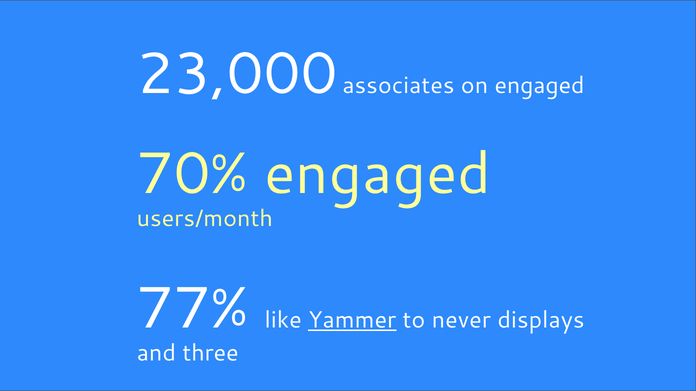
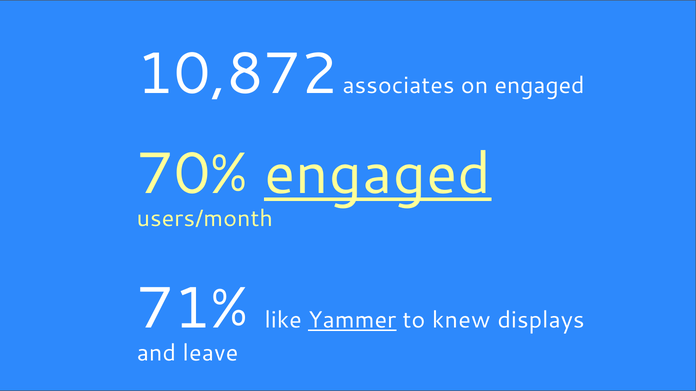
23,000: 23,000 -> 10,872 (237, 74)
engaged underline: none -> present (378, 174)
77%: 77% -> 71% (193, 309)
never: never -> knew (461, 321)
three: three -> leave (210, 353)
